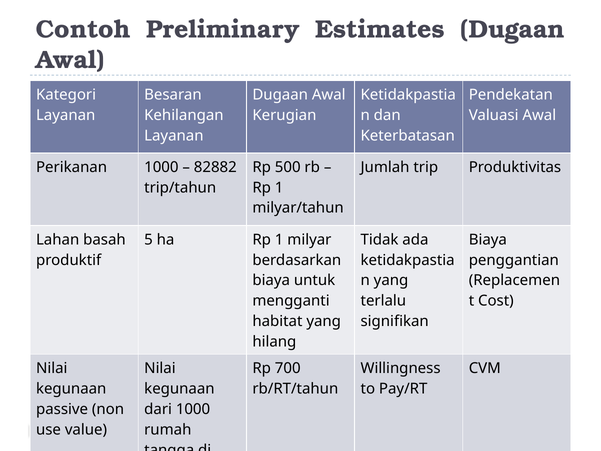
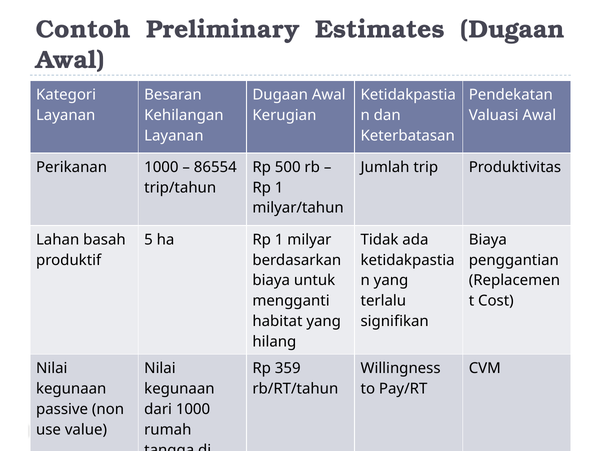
82882: 82882 -> 86554 (215, 167)
700: 700 -> 359 (288, 368)
